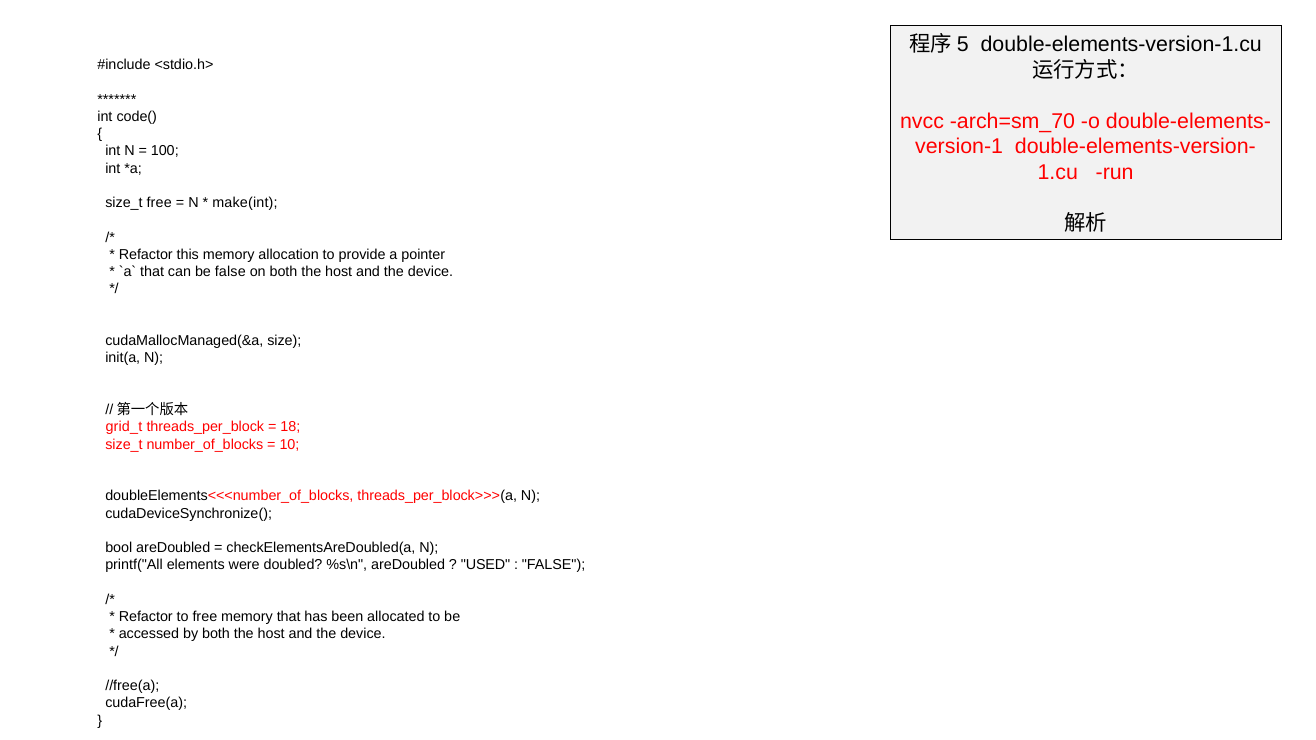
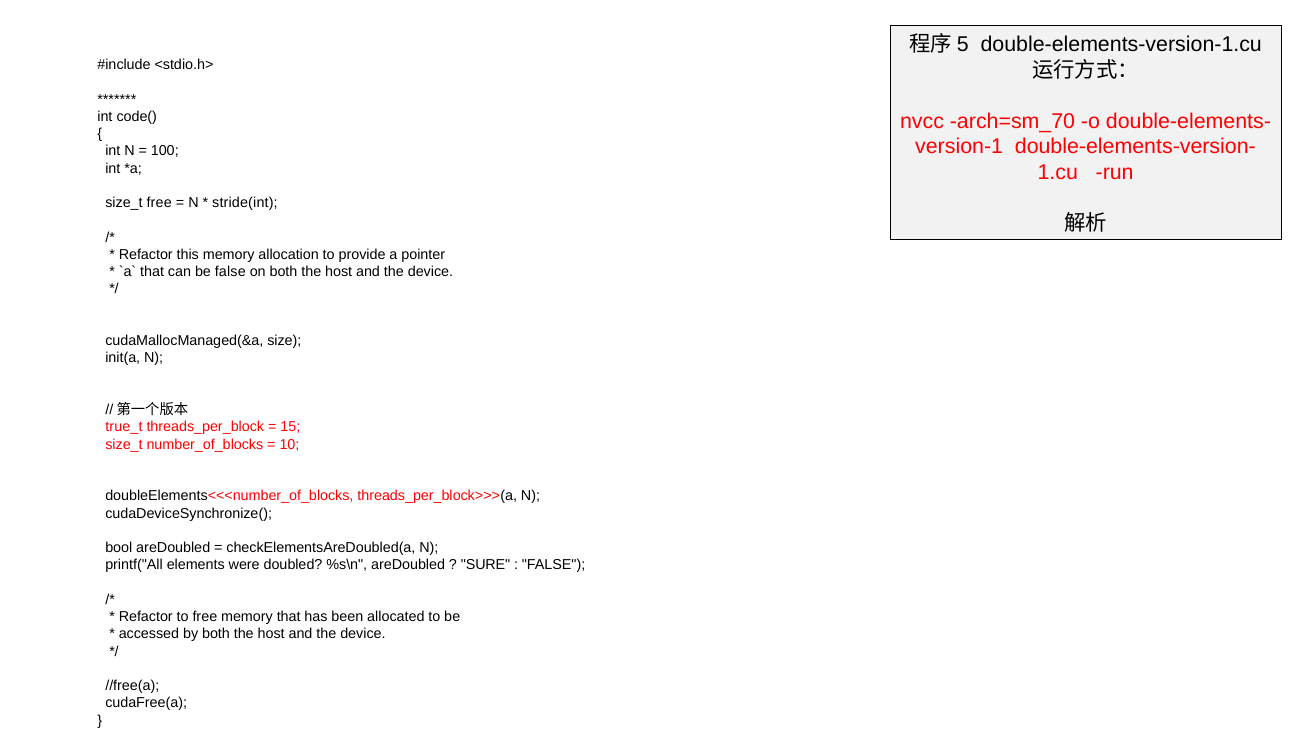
make(int: make(int -> stride(int (245, 203)
grid_t: grid_t -> true_t (124, 427)
18: 18 -> 15 (290, 427)
USED: USED -> SURE (486, 565)
